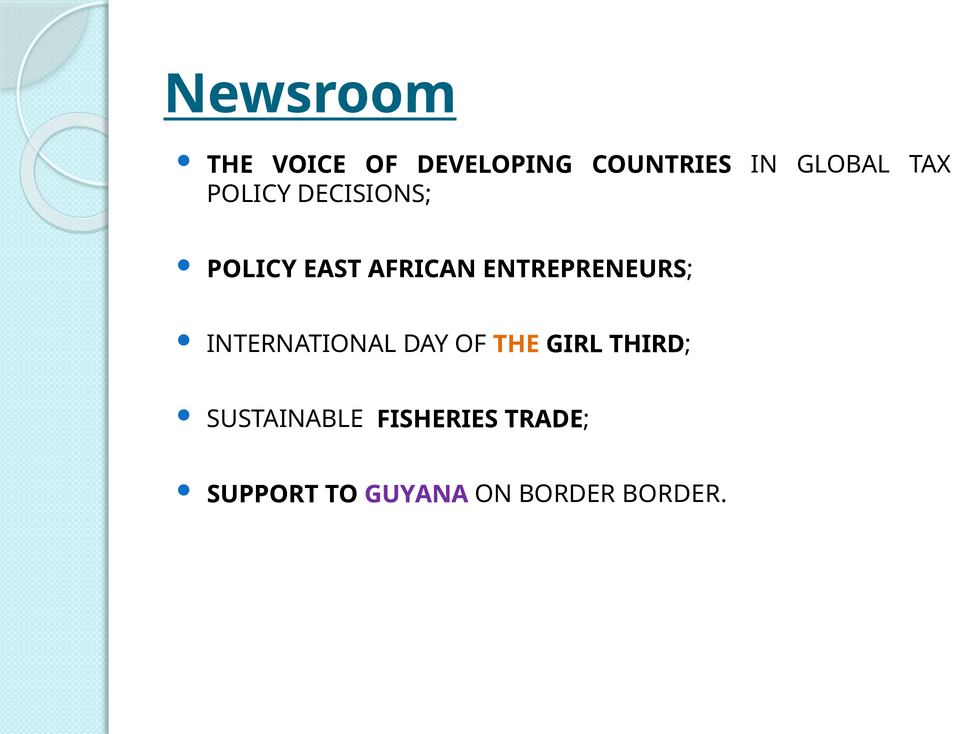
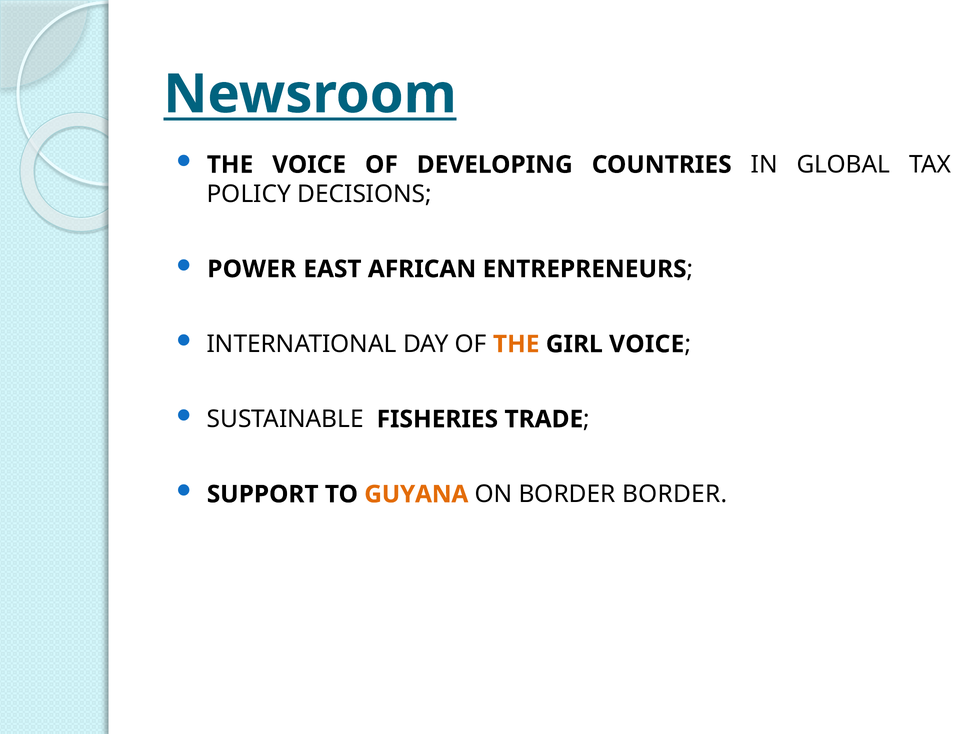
POLICY: POLICY -> POWER (252, 269)
GIRL THIRD: THIRD -> VOICE (647, 344)
GUYANA colour: purple -> orange (416, 494)
